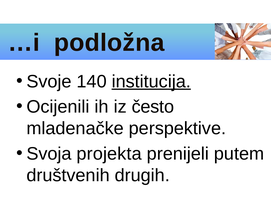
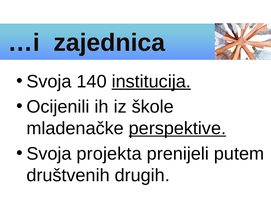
podložna: podložna -> zajednica (109, 43)
Svoje: Svoje -> Svoja (49, 82)
često: često -> škole (153, 107)
perspektive underline: none -> present (177, 129)
